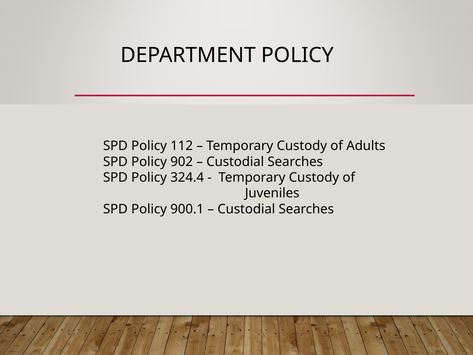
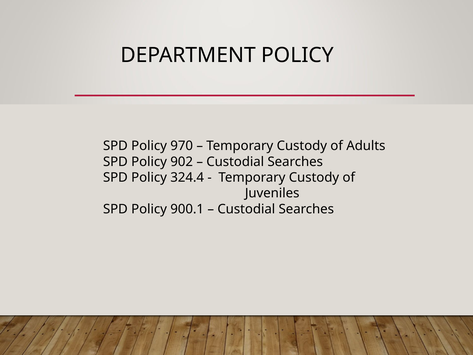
112: 112 -> 970 (182, 146)
